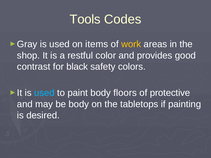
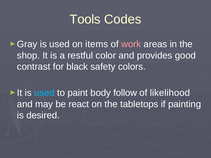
work colour: yellow -> pink (131, 44)
floors: floors -> follow (125, 93)
protective: protective -> likelihood (170, 93)
be body: body -> react (79, 104)
